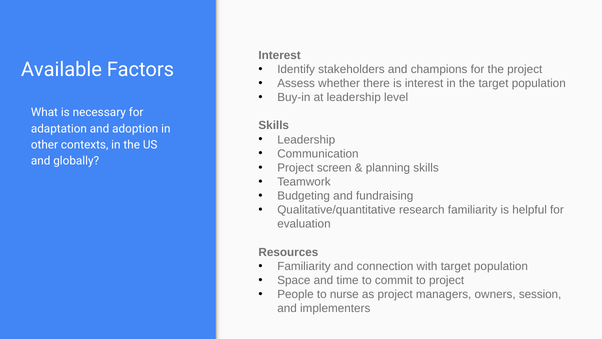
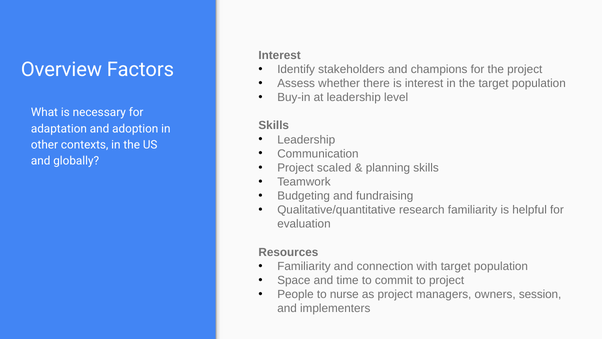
Available: Available -> Overview (61, 70)
screen: screen -> scaled (334, 168)
